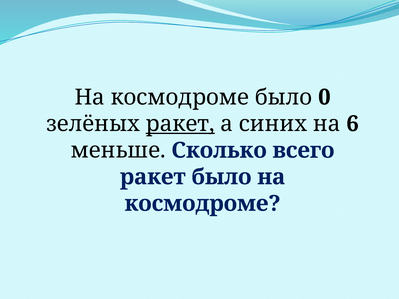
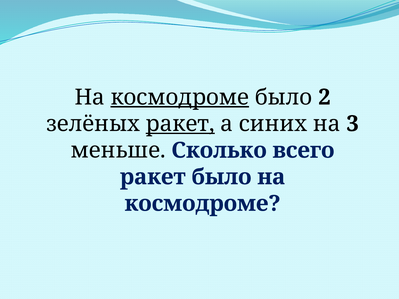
космодроме underline: none -> present (180, 97)
0: 0 -> 2 (324, 97)
6: 6 -> 3 (353, 124)
